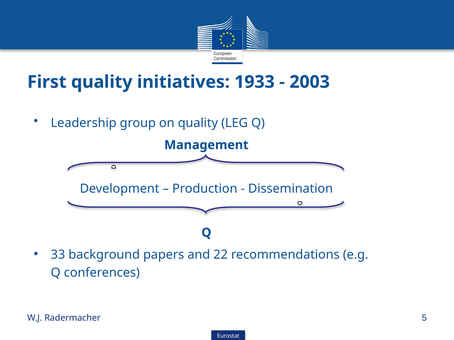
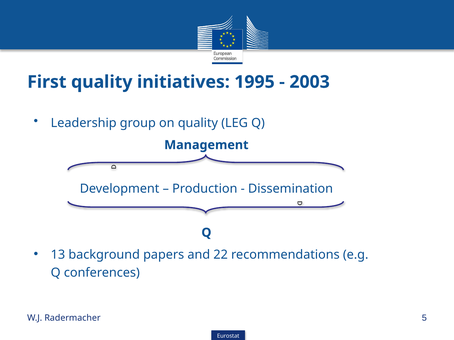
1933: 1933 -> 1995 (254, 82)
33: 33 -> 13 (58, 255)
